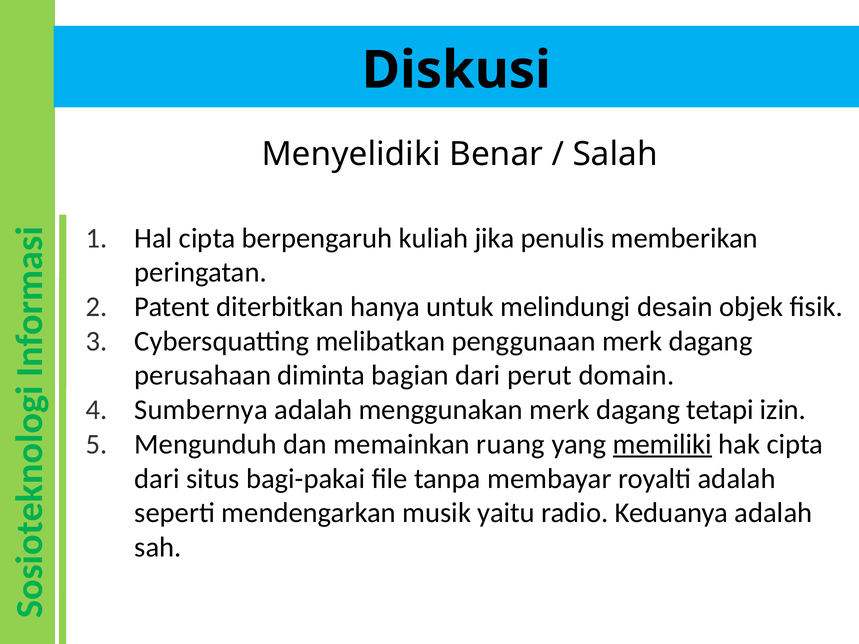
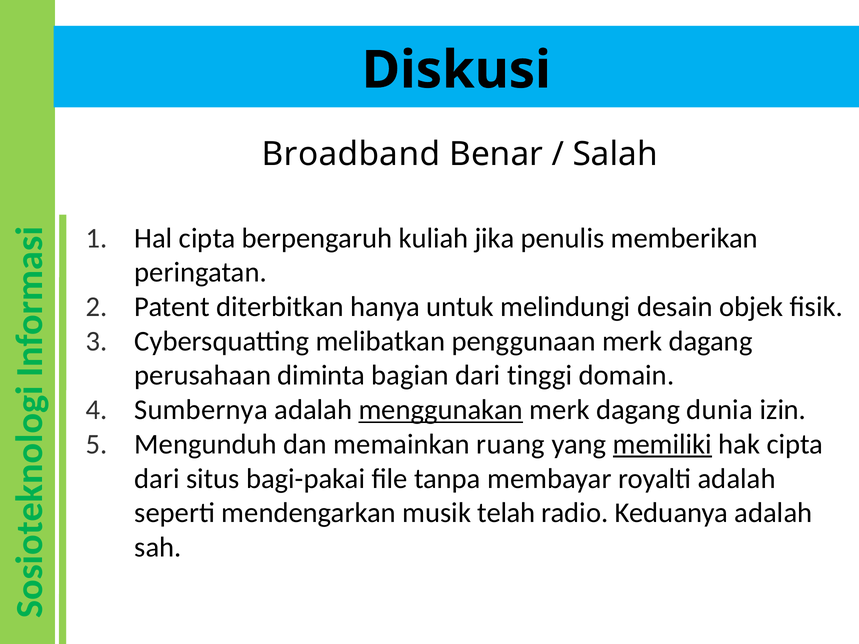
Menyelidiki: Menyelidiki -> Broadband (351, 154)
perut: perut -> tinggi (540, 376)
menggunakan underline: none -> present (441, 410)
tetapi: tetapi -> dunia (720, 410)
yaitu: yaitu -> telah (506, 513)
